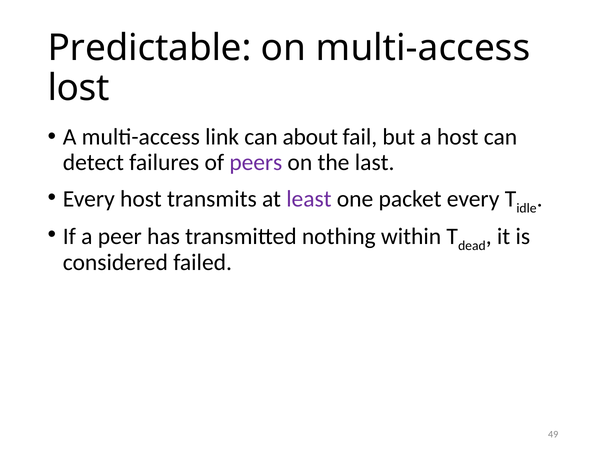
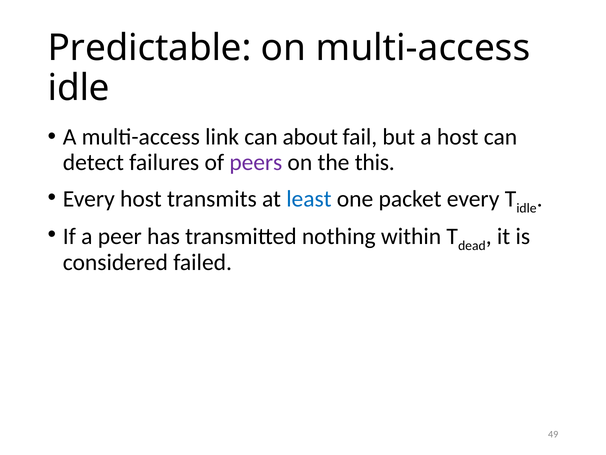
lost: lost -> idle (79, 88)
last: last -> this (375, 162)
least colour: purple -> blue (309, 199)
